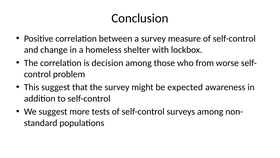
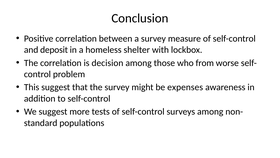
change: change -> deposit (54, 50)
expected: expected -> expenses (185, 87)
